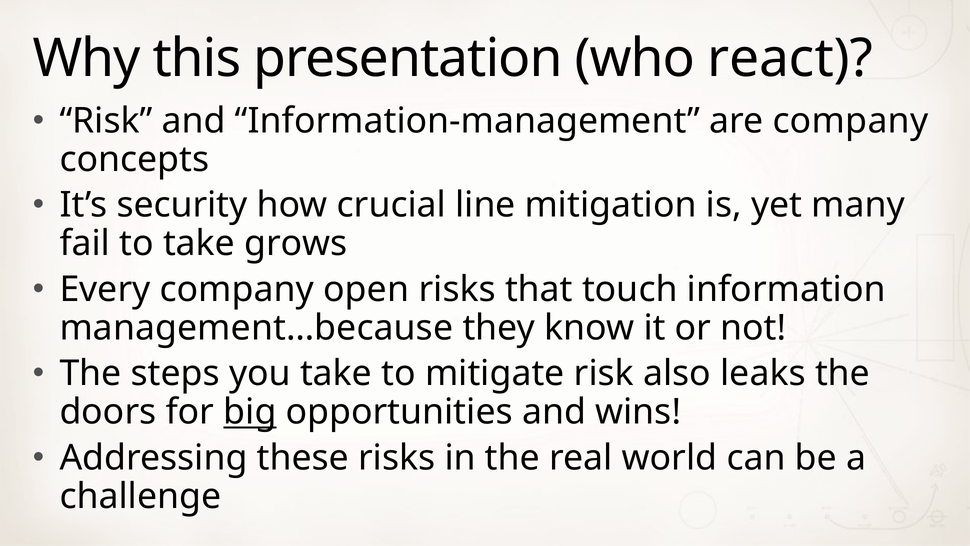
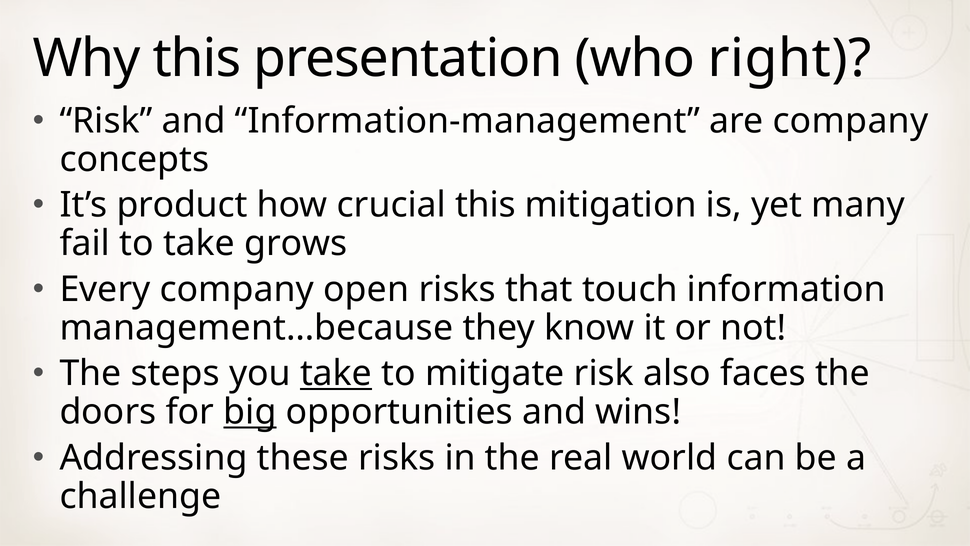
react: react -> right (790, 59)
security: security -> product (182, 205)
crucial line: line -> this (486, 205)
take underline: none -> present (336, 373)
leaks: leaks -> faces (763, 373)
